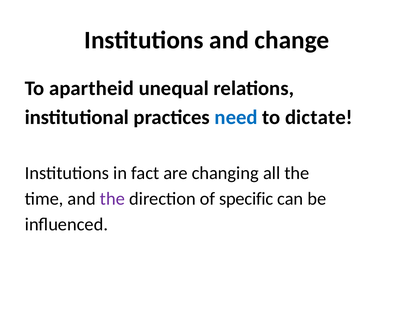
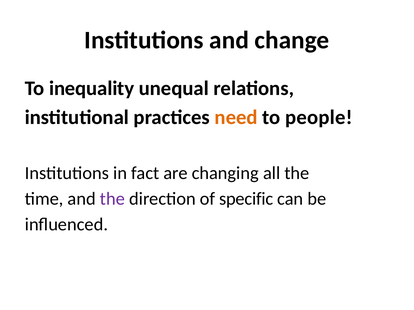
apartheid: apartheid -> inequality (92, 88)
need colour: blue -> orange (236, 117)
dictate: dictate -> people (319, 117)
